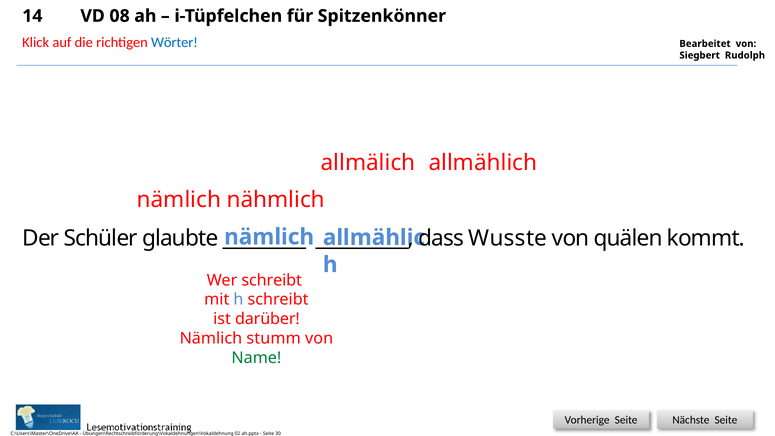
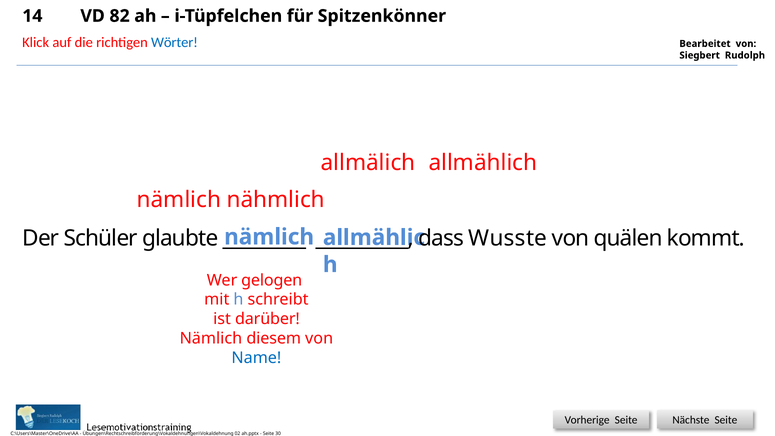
08: 08 -> 82 (120, 16)
Wer schreibt: schreibt -> gelogen (272, 280)
stumm: stumm -> diesem (274, 338)
Name colour: green -> blue (256, 358)
